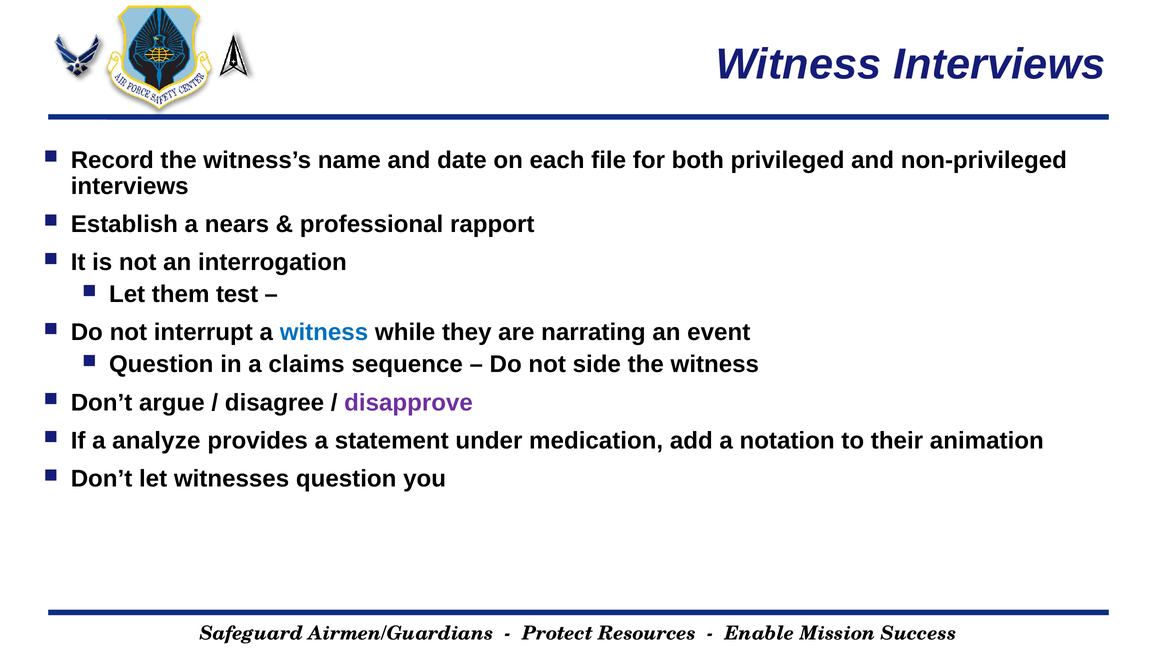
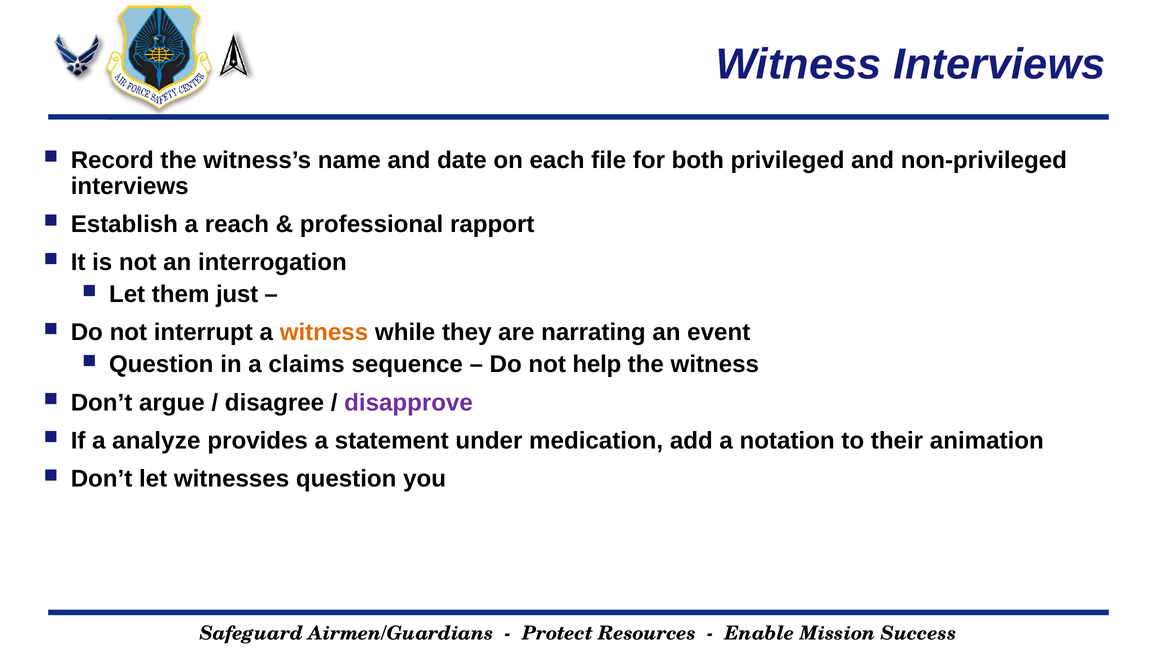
nears: nears -> reach (237, 224)
test: test -> just (237, 294)
witness colour: blue -> orange (324, 332)
side: side -> help (597, 364)
